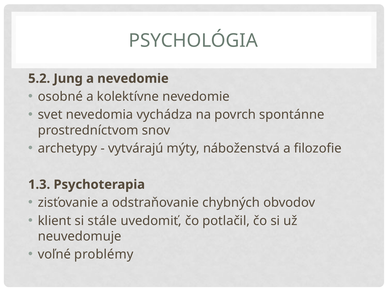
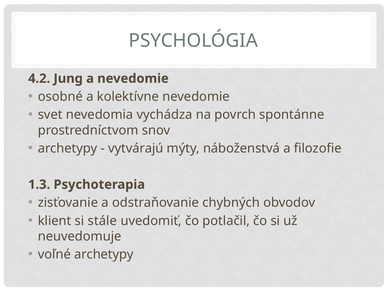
5.2: 5.2 -> 4.2 (39, 79)
voľné problémy: problémy -> archetypy (104, 254)
